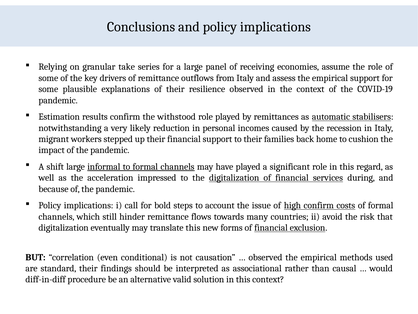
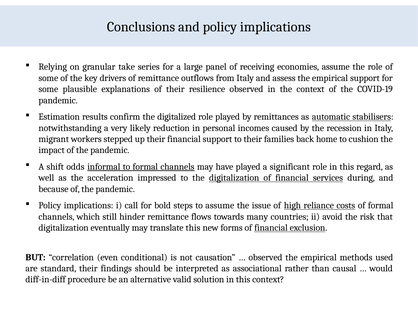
withstood: withstood -> digitalized (177, 117)
shift large: large -> odds (75, 166)
to account: account -> assume (220, 205)
high confirm: confirm -> reliance (319, 205)
